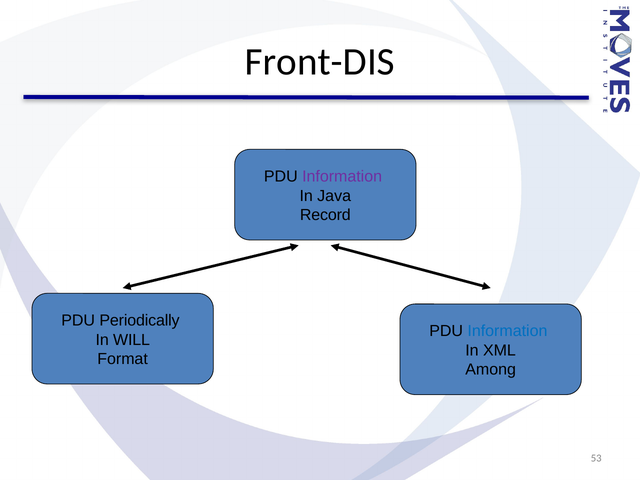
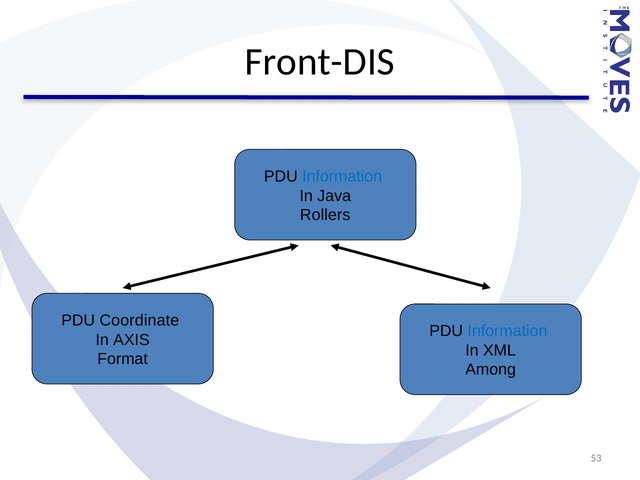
Information colour: purple -> blue (342, 177)
Record: Record -> Rollers (325, 215)
Periodically: Periodically -> Coordinate (139, 321)
WILL: WILL -> AXIS (131, 340)
